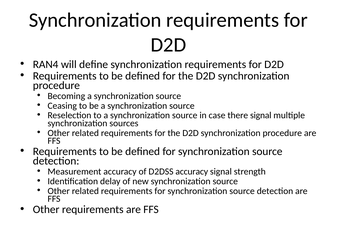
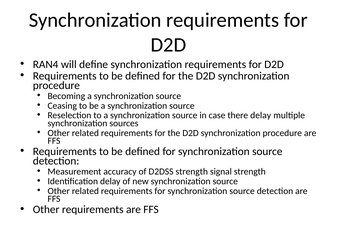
there signal: signal -> delay (261, 116)
D2DSS accuracy: accuracy -> strength (192, 172)
